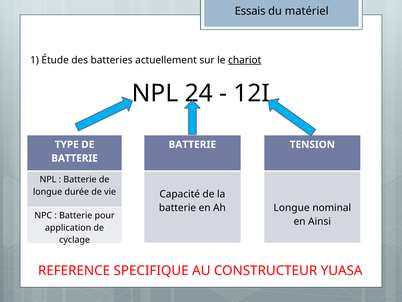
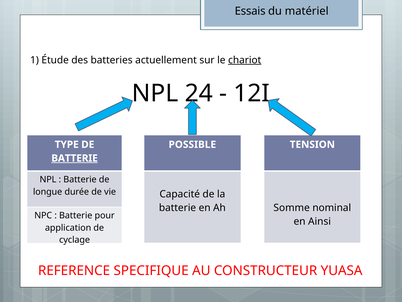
BATTERIE: BATTERIE -> POSSIBLE (192, 144)
BATTERIE underline: none -> present (75, 158)
Longue: Longue -> Somme (292, 208)
